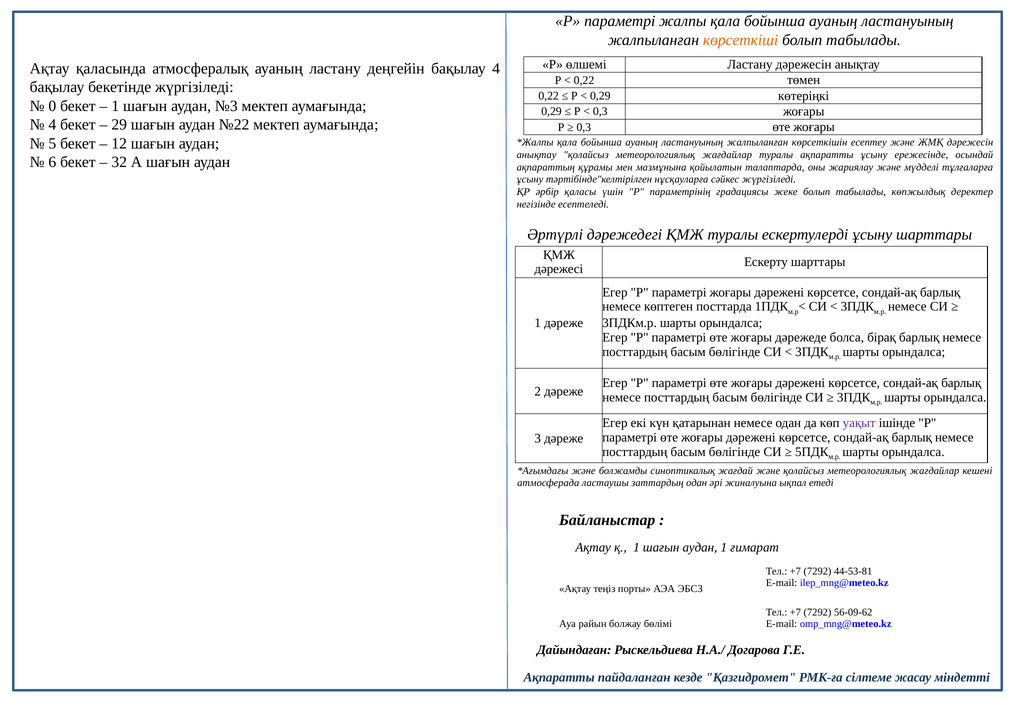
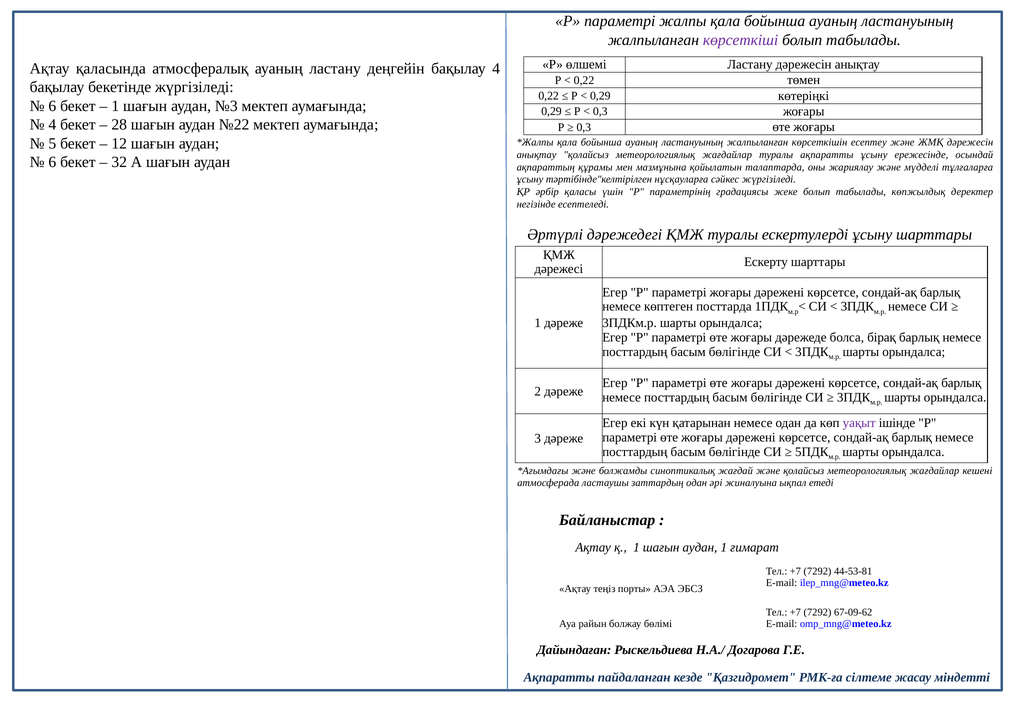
көрсеткіші colour: orange -> purple (741, 40)
0: 0 -> 6 (52, 106)
29: 29 -> 28 (119, 125)
56-09-62: 56-09-62 -> 67-09-62 (853, 613)
